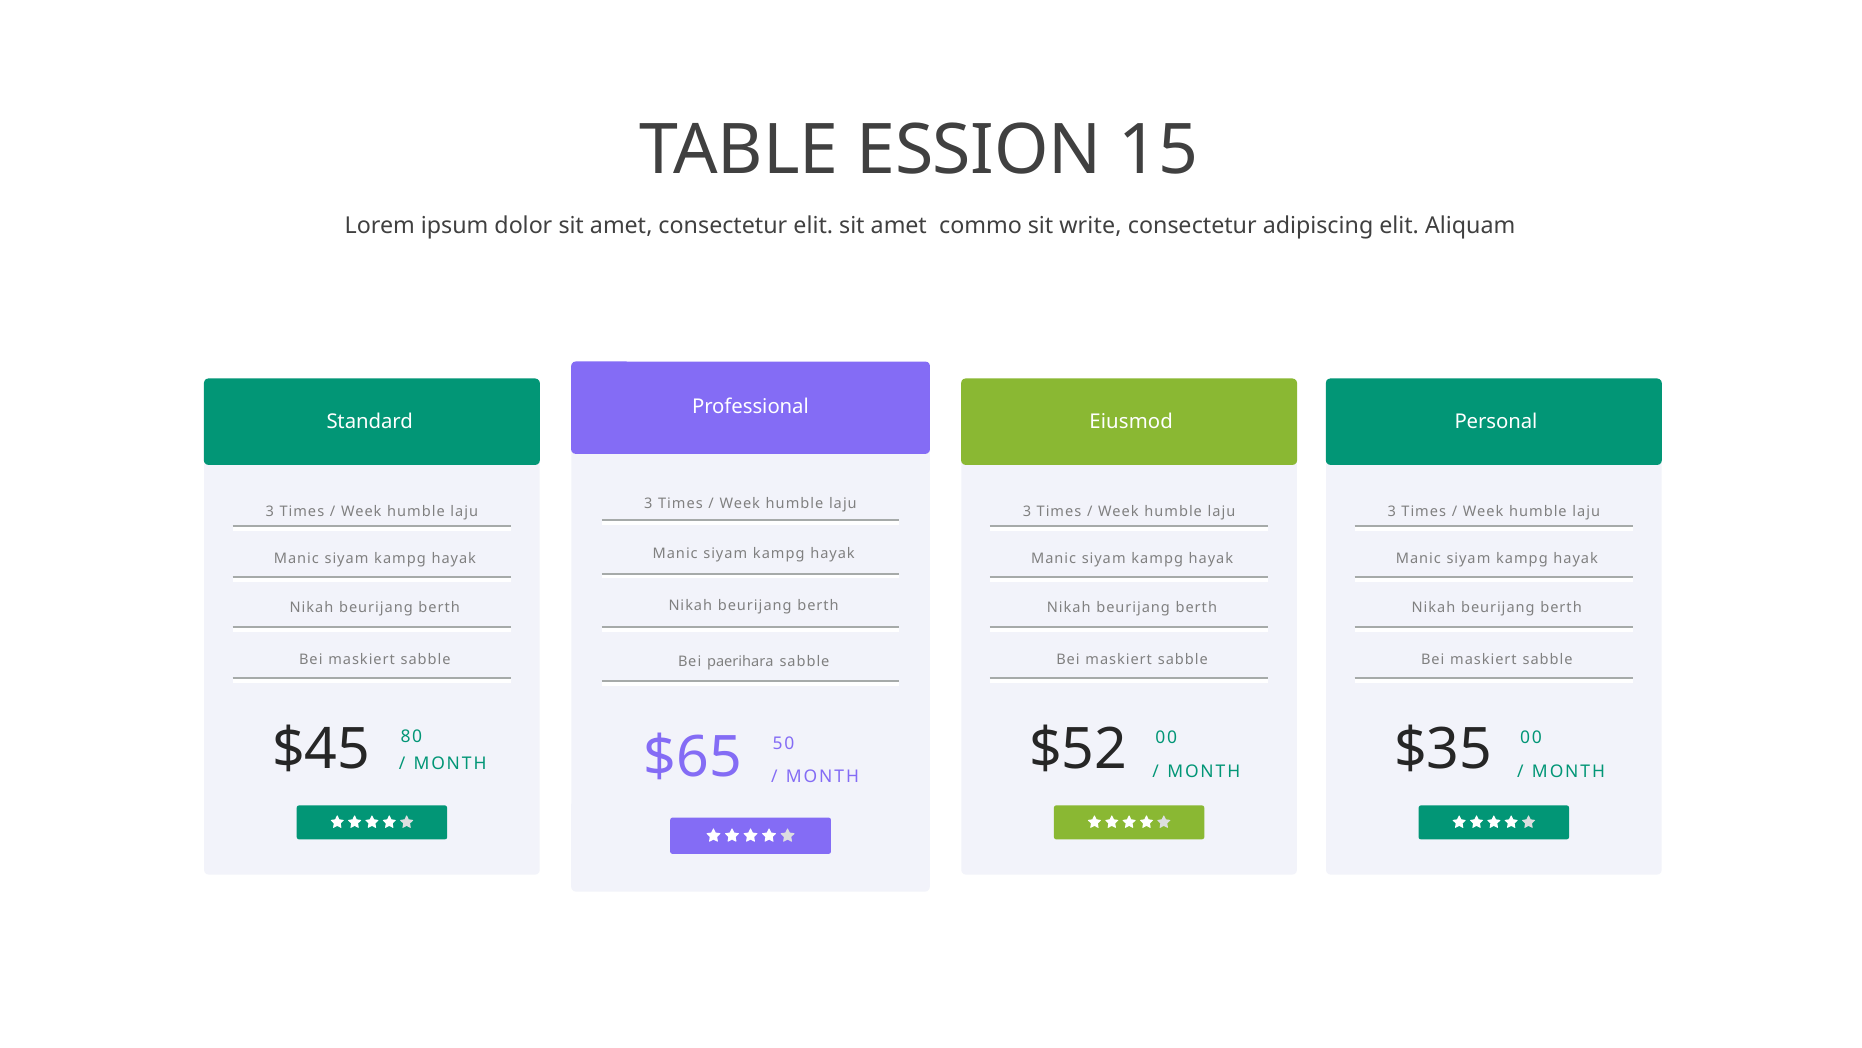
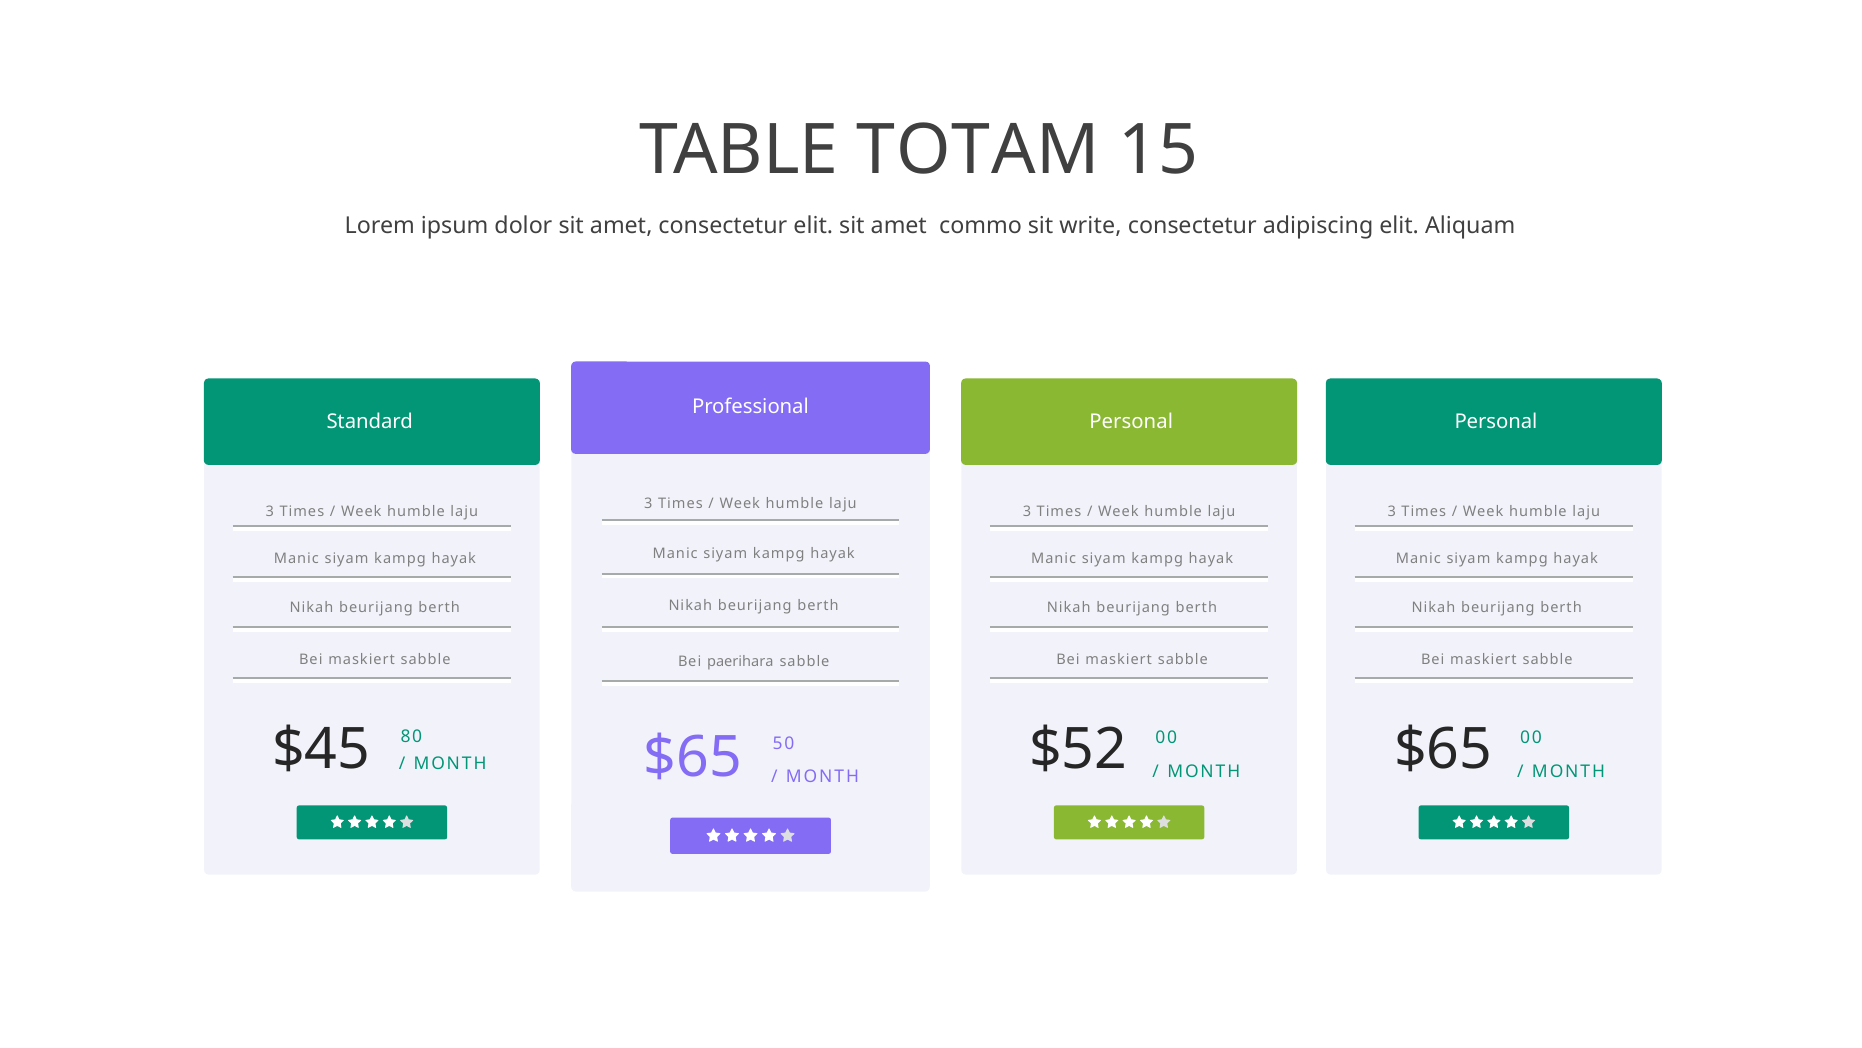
ESSION: ESSION -> TOTAM (978, 150)
Eiusmod: Eiusmod -> Personal (1131, 421)
$35: $35 -> $65 (1443, 749)
